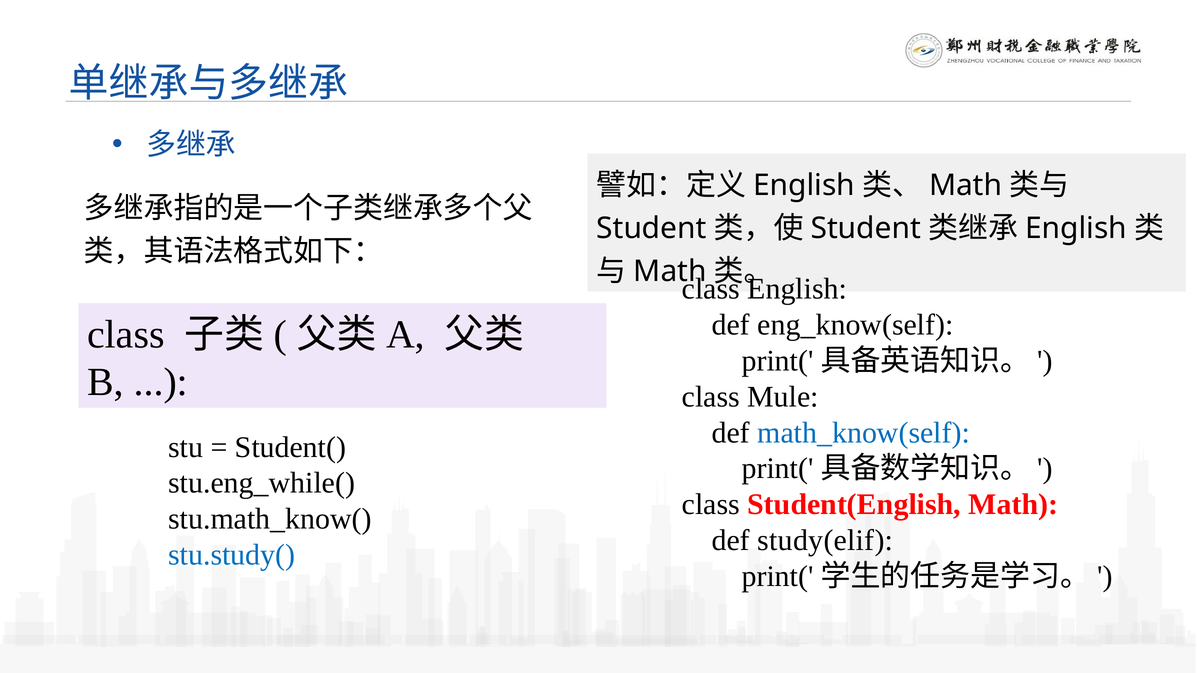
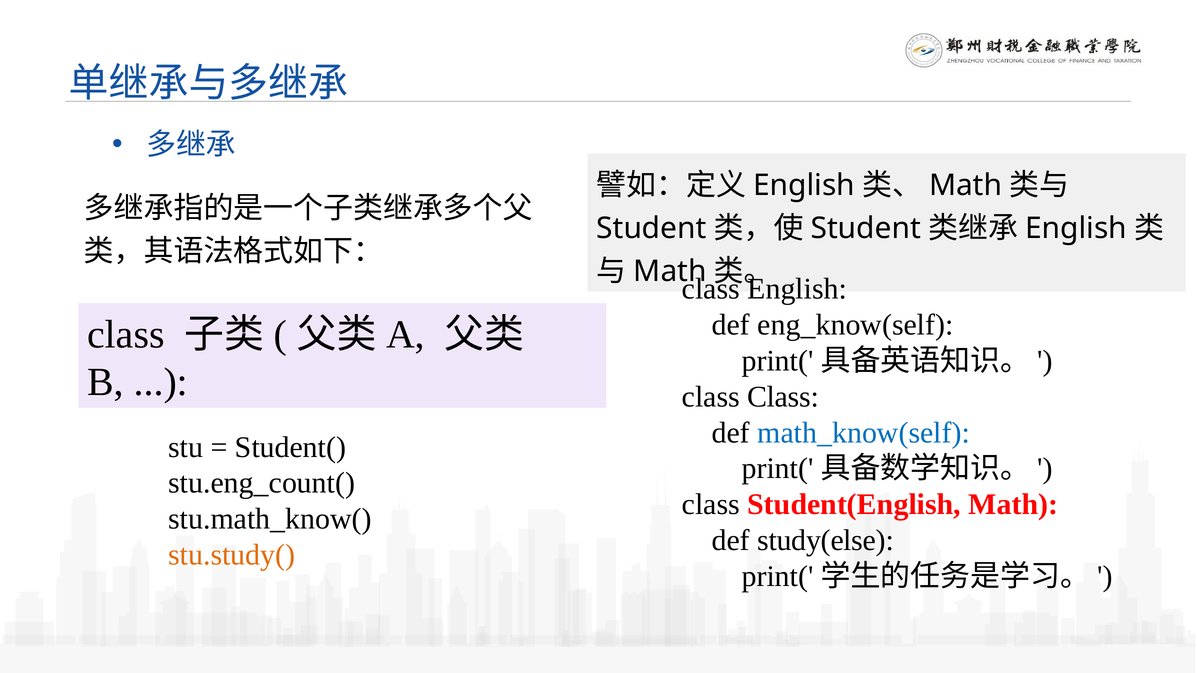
class Mule: Mule -> Class (783, 397)
stu.eng_while(: stu.eng_while( -> stu.eng_count( (262, 483)
study(elif: study(elif -> study(else (826, 541)
stu.study( colour: blue -> orange (232, 555)
